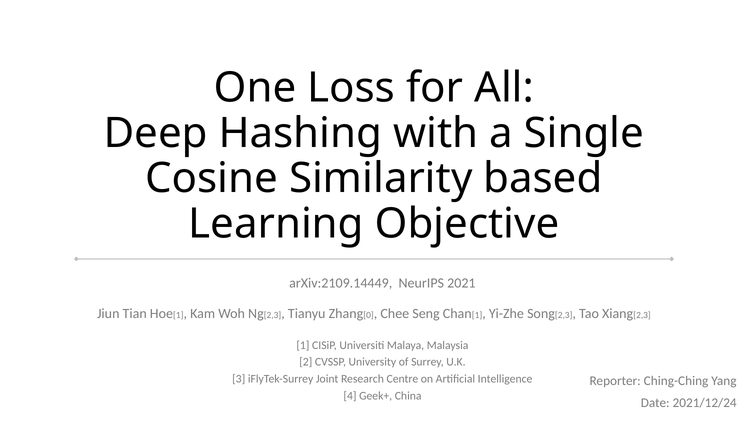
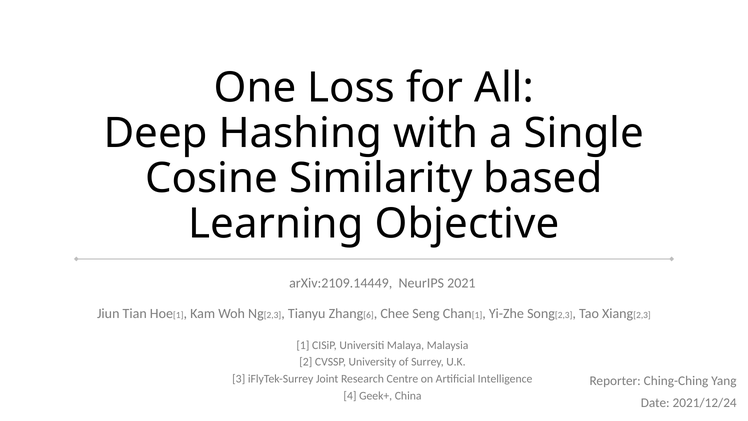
0: 0 -> 6 (369, 315)
